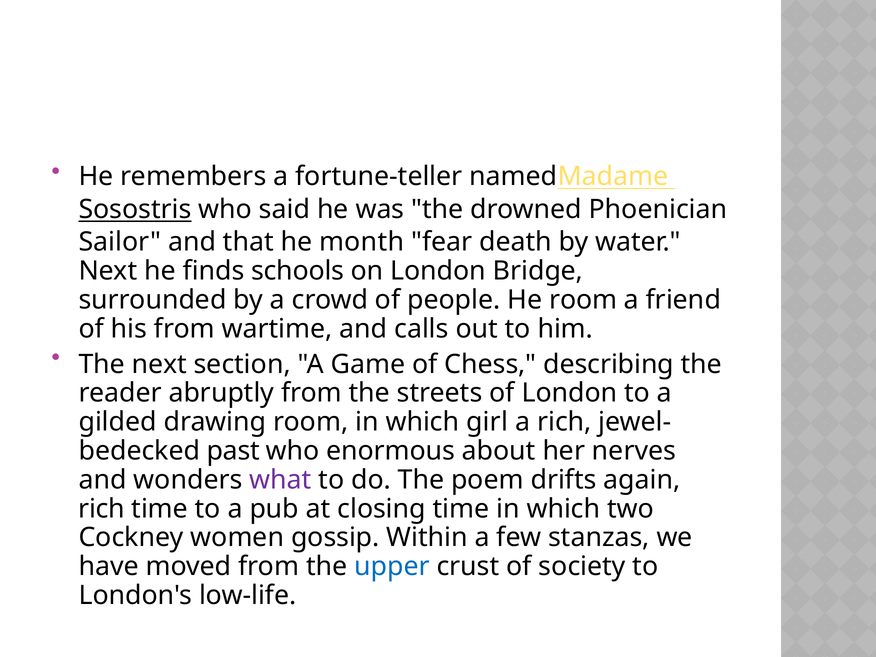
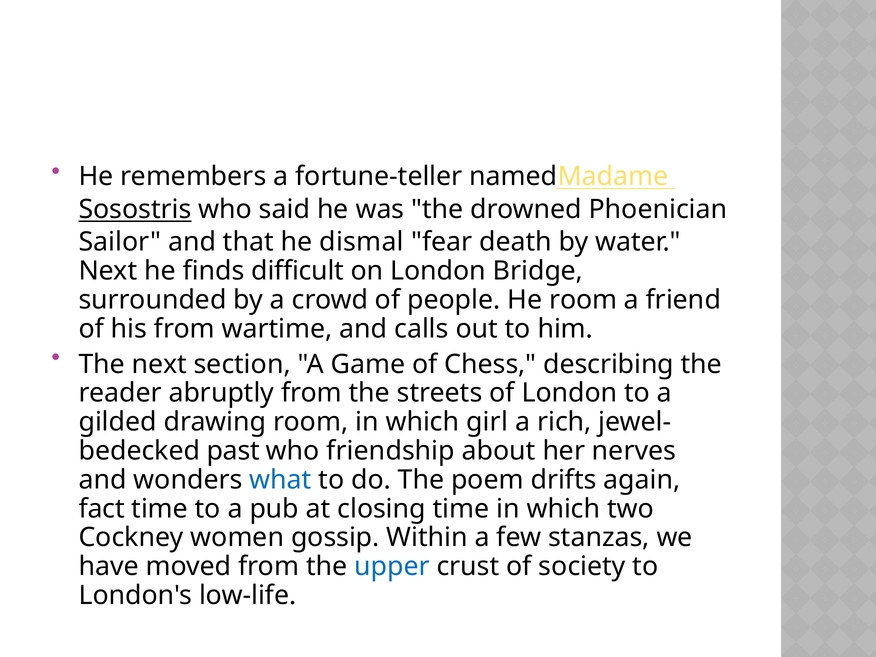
month: month -> dismal (362, 242)
schools: schools -> difficult (298, 271)
enormous: enormous -> friendship (391, 451)
what colour: purple -> blue (280, 480)
rich: rich -> fact (102, 509)
